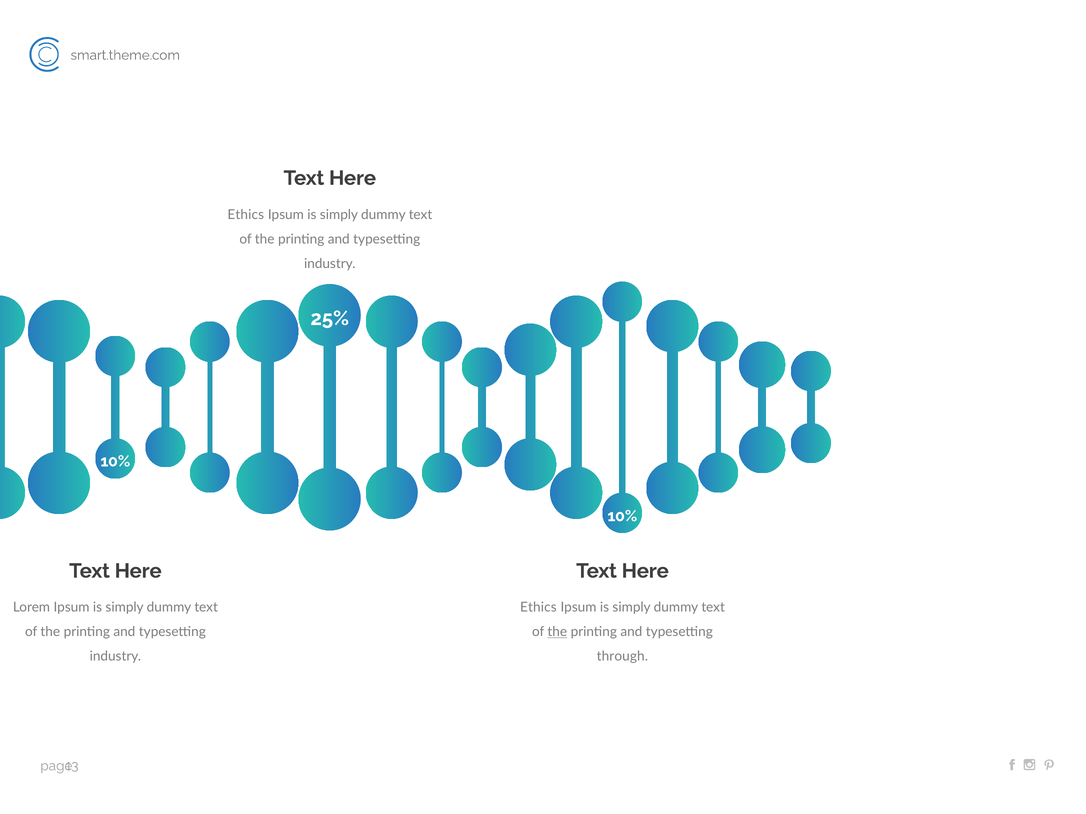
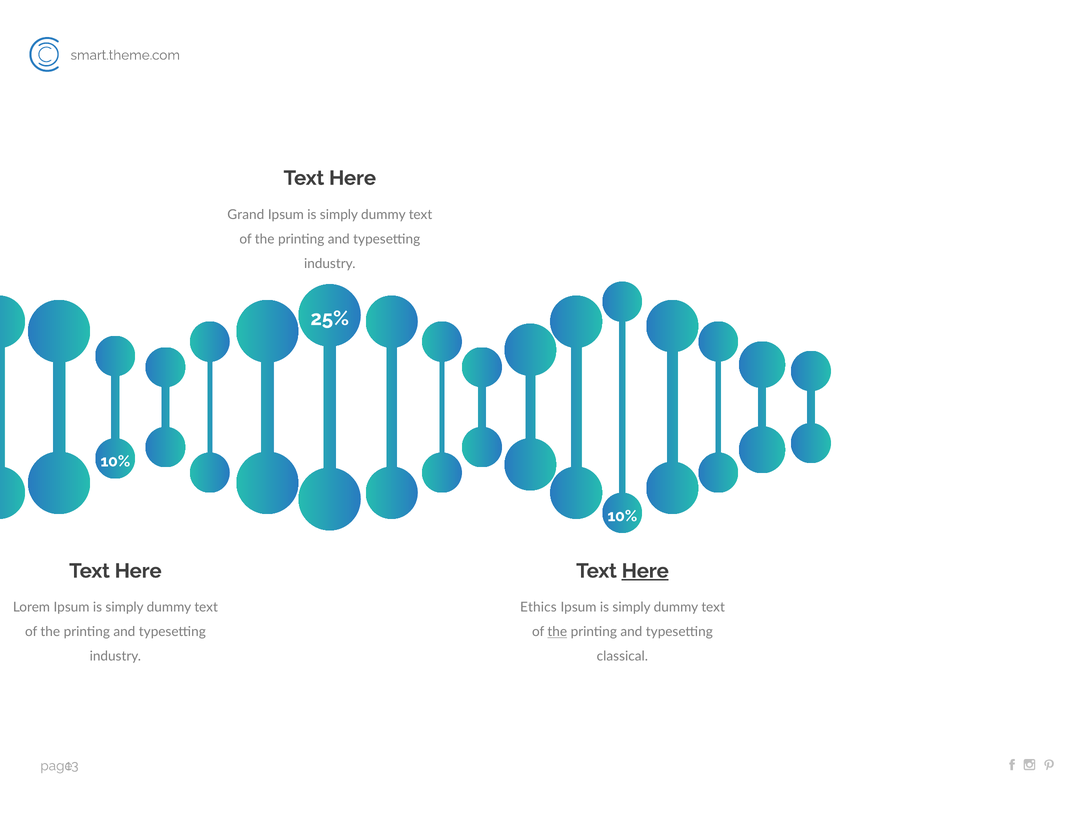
Ethics: Ethics -> Grand (246, 215)
Here underline: none -> present (645, 571)
through: through -> classical (622, 657)
